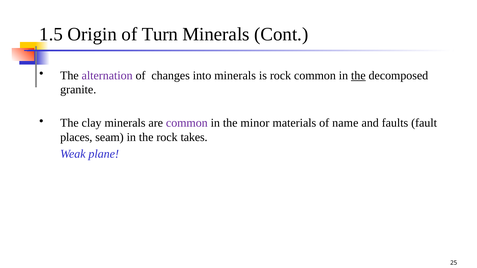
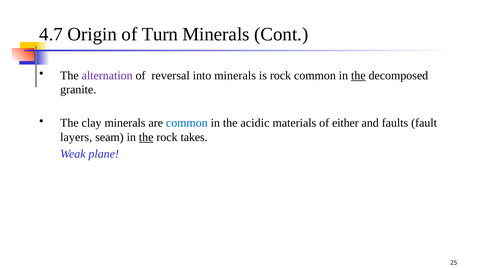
1.5: 1.5 -> 4.7 (51, 34)
changes: changes -> reversal (171, 75)
common colour: purple -> blue (187, 123)
minor: minor -> acidic (255, 123)
name: name -> either (345, 123)
places: places -> layers (76, 137)
the underline: none -> present (146, 137)
